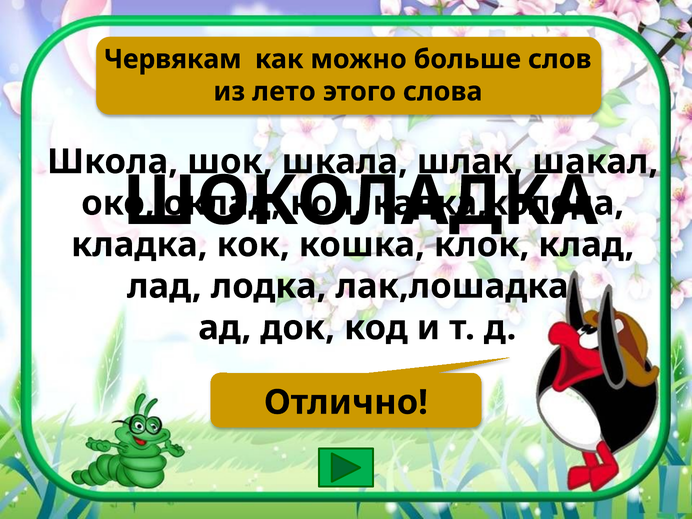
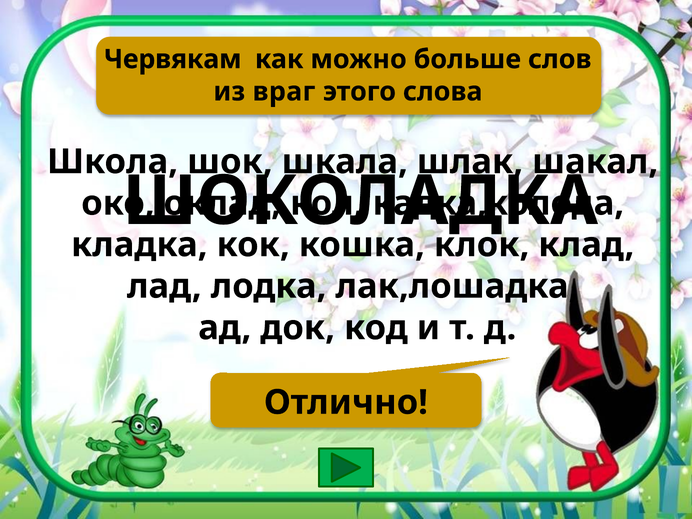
лето: лето -> враг (284, 92)
